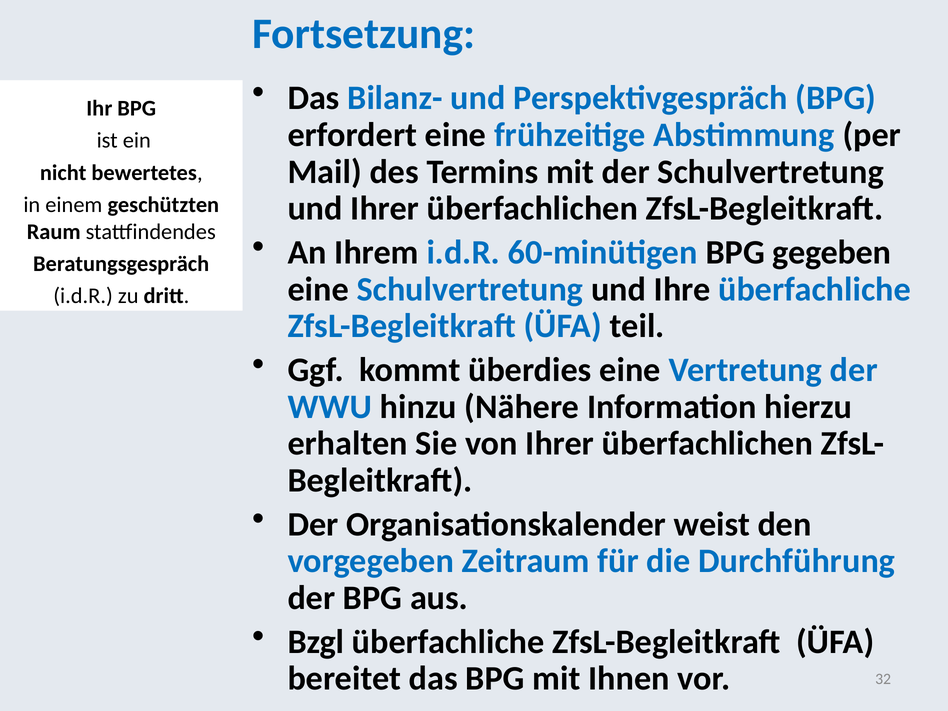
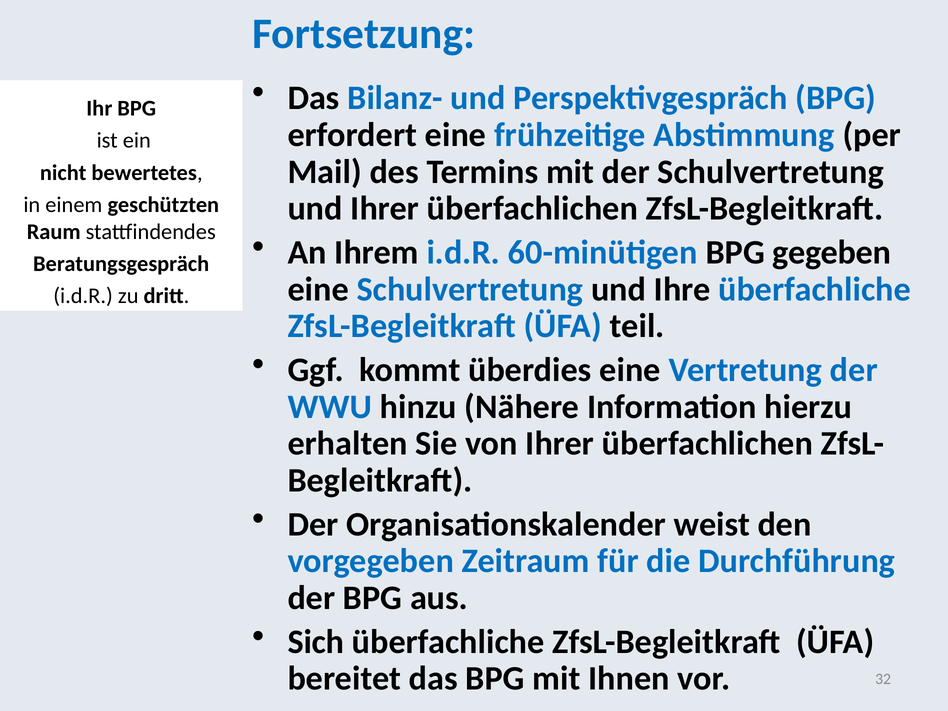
Bzgl: Bzgl -> Sich (316, 642)
